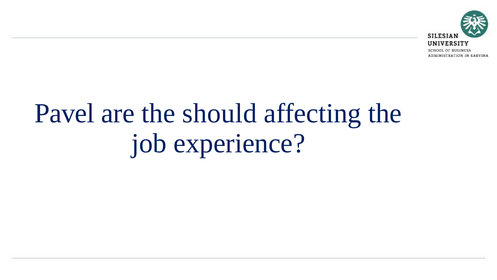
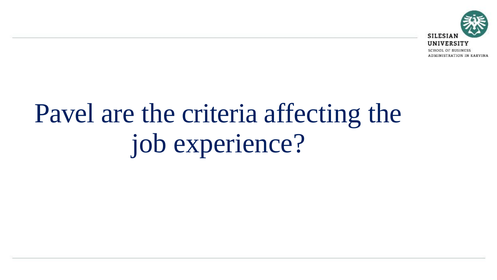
should: should -> criteria (220, 113)
